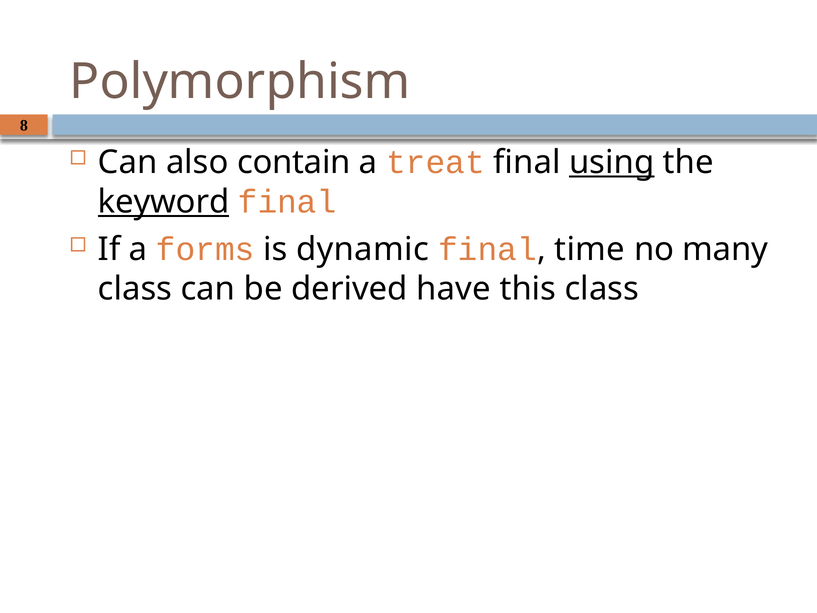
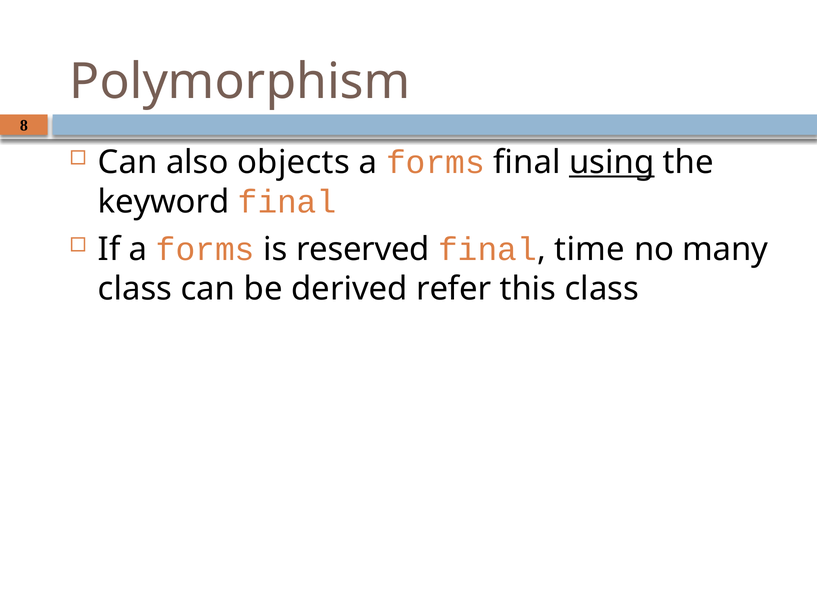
contain: contain -> objects (294, 162)
treat: treat -> forms (436, 162)
keyword underline: present -> none (164, 202)
dynamic: dynamic -> reserved (363, 249)
have: have -> refer (454, 289)
